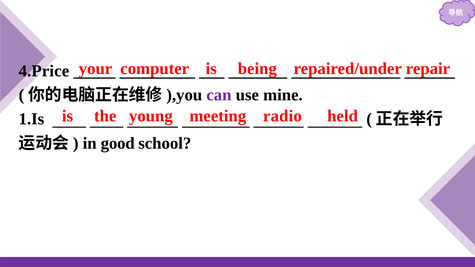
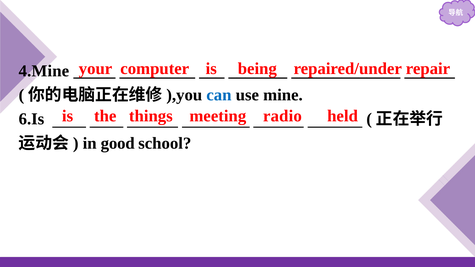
4.Price: 4.Price -> 4.Mine (44, 71)
can colour: purple -> blue (219, 95)
young: young -> things (151, 116)
1.Is: 1.Is -> 6.Is (31, 119)
